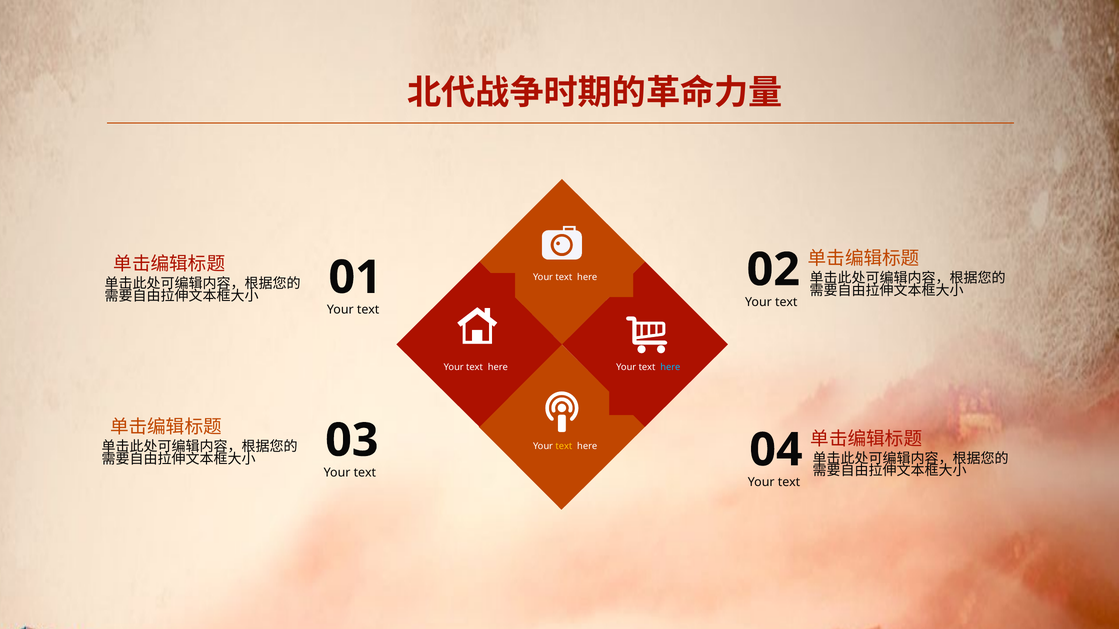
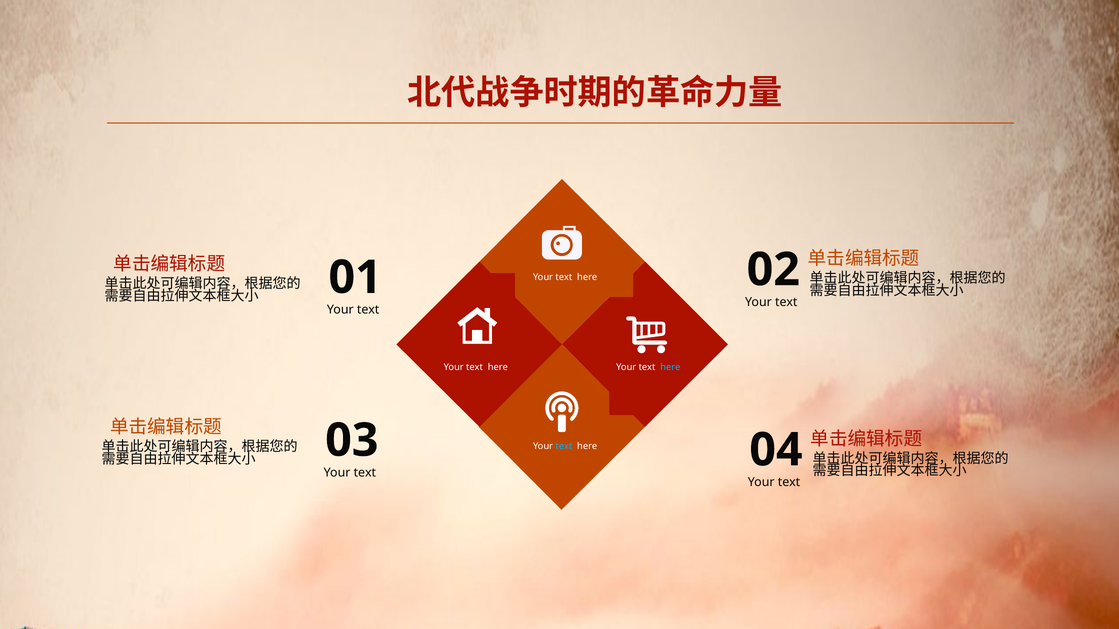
text colour: yellow -> light blue (564, 447)
